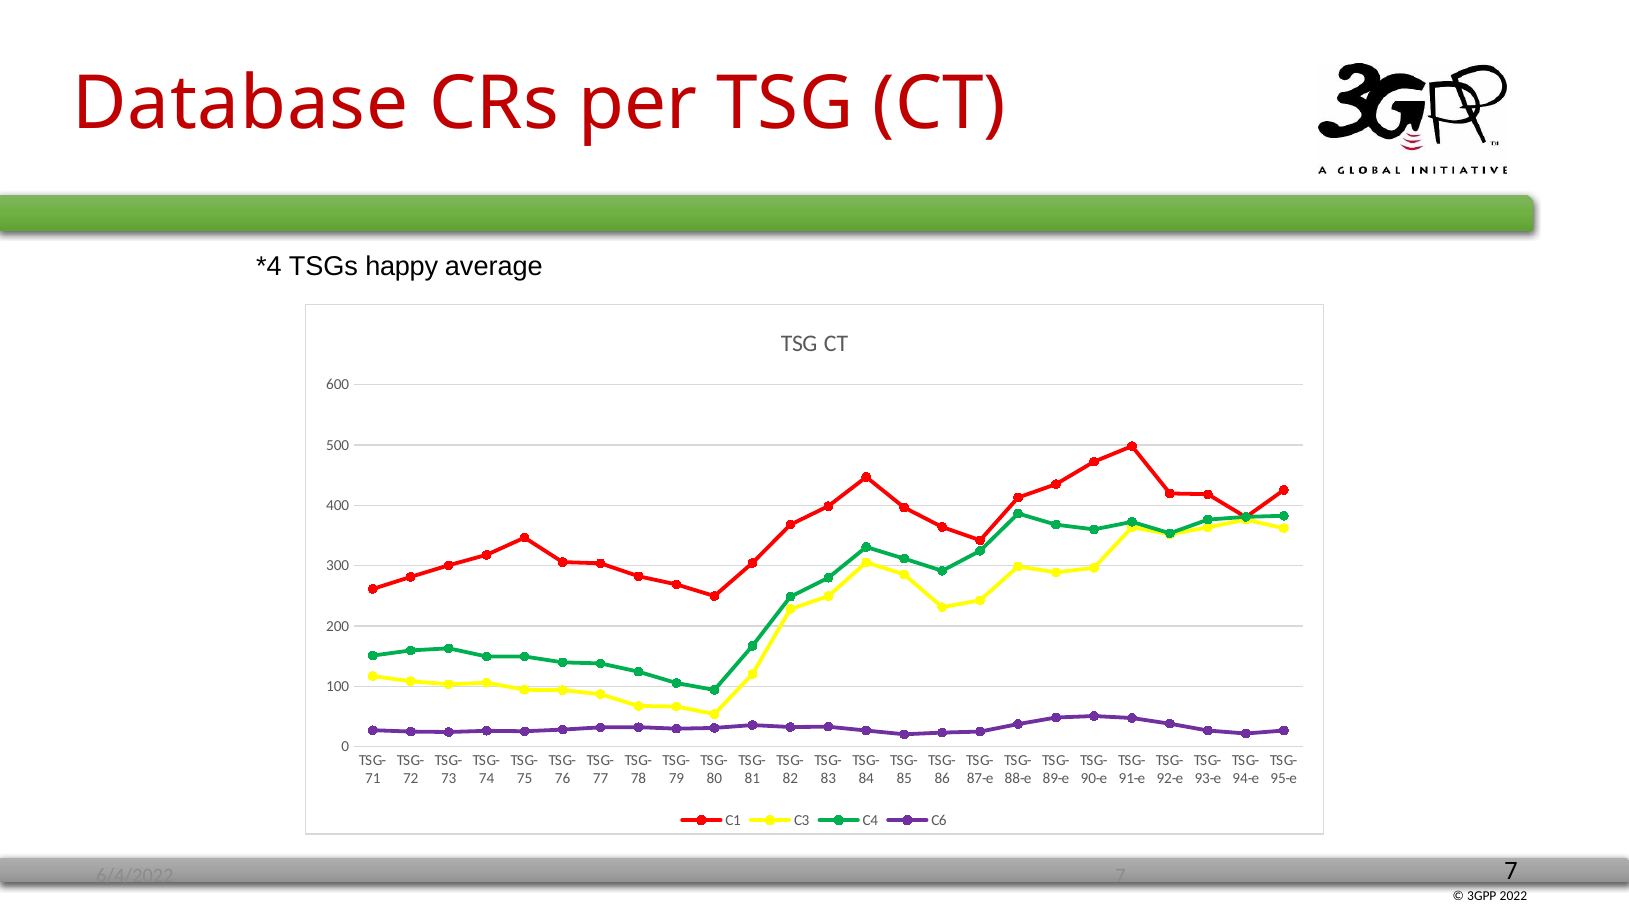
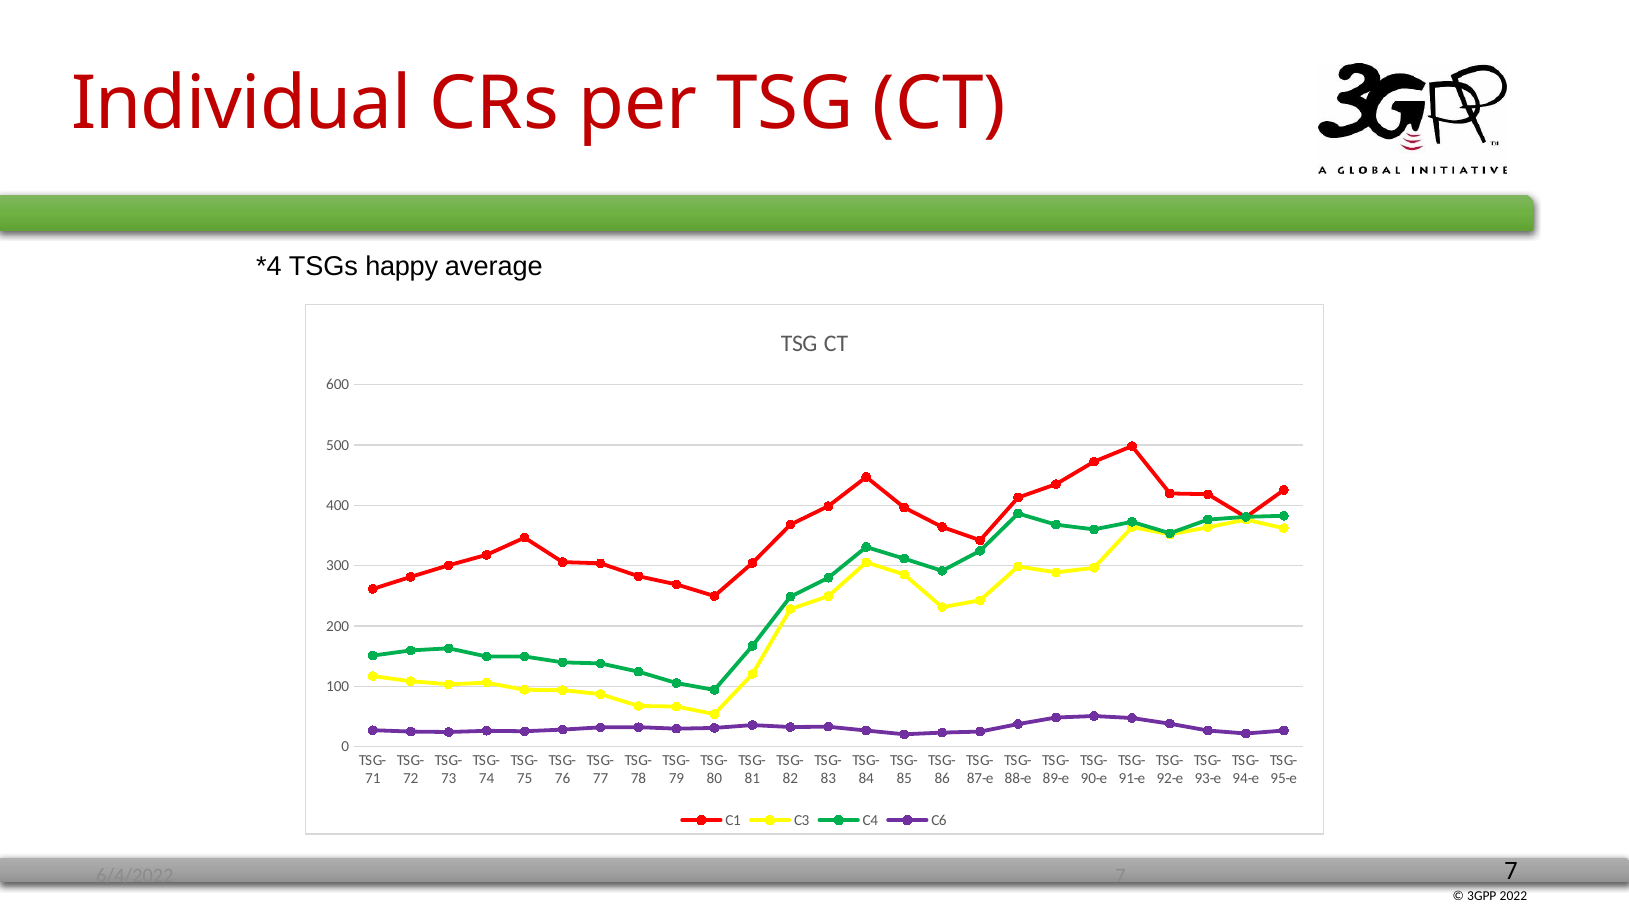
Database: Database -> Individual (241, 103)
